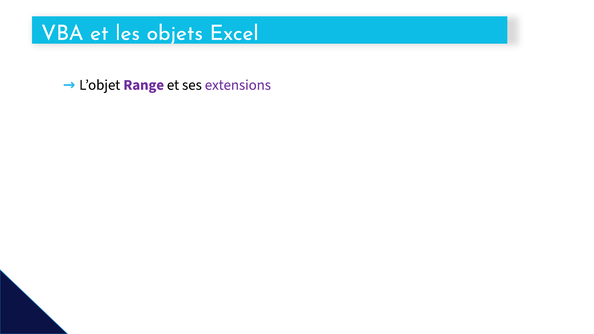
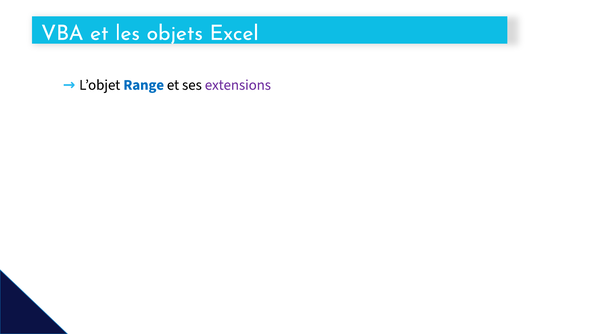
Range colour: purple -> blue (144, 85)
